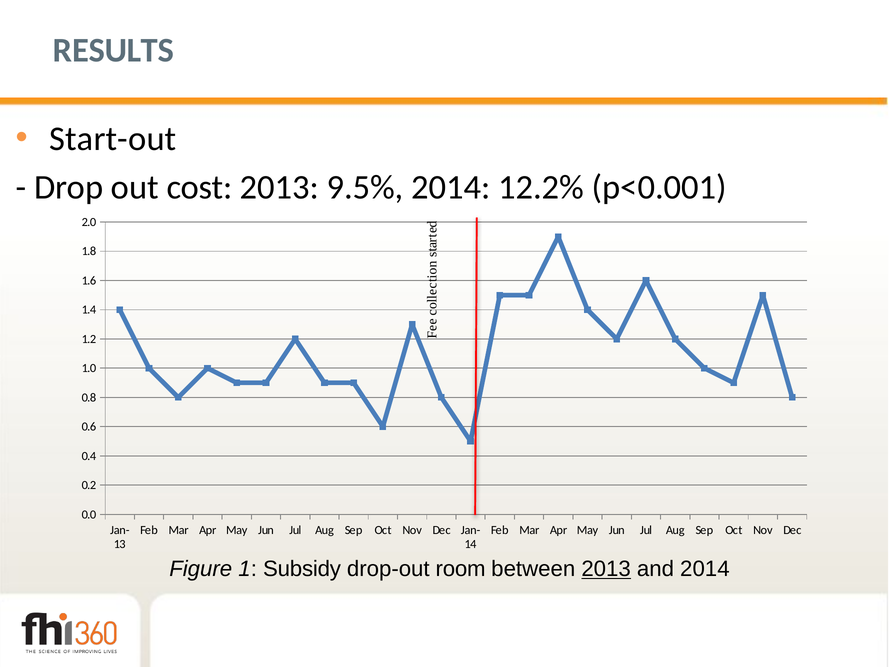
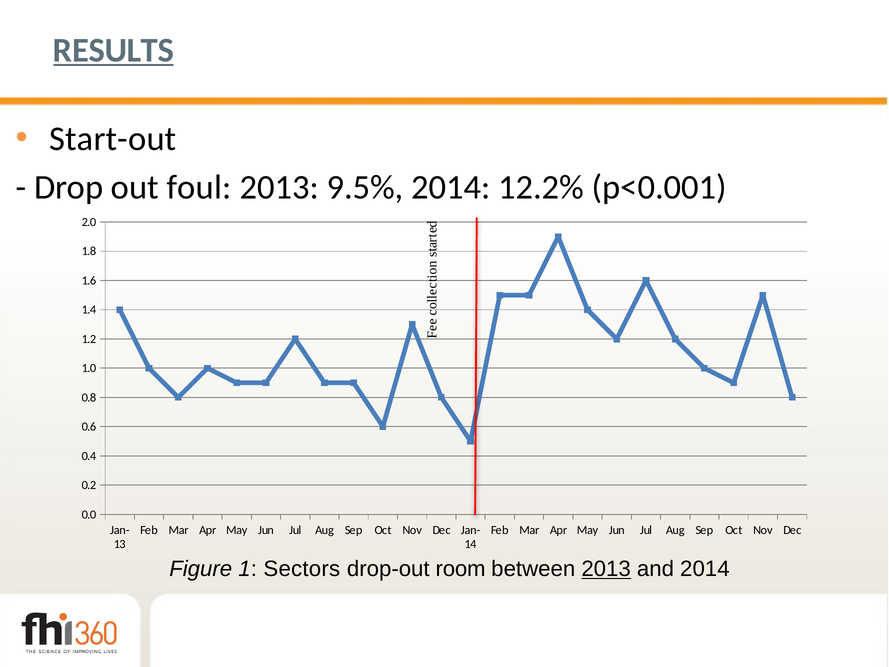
RESULTS underline: none -> present (114, 50)
cost: cost -> foul (199, 187)
Subsidy: Subsidy -> Sectors (302, 569)
